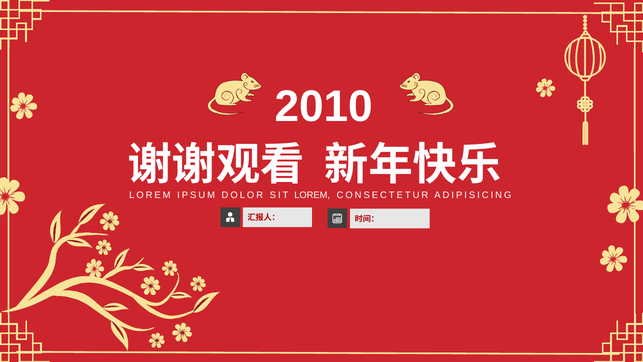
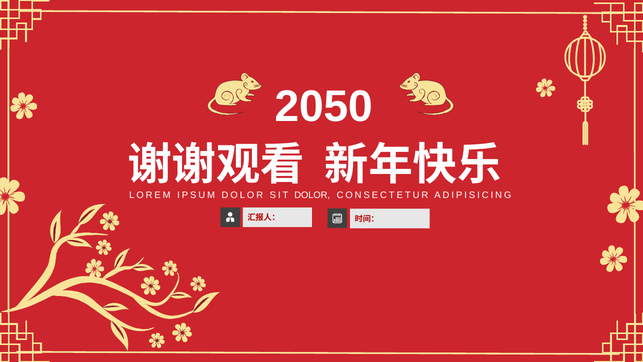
2010: 2010 -> 2050 (324, 107)
SIT LOREM: LOREM -> DOLOR (312, 195)
